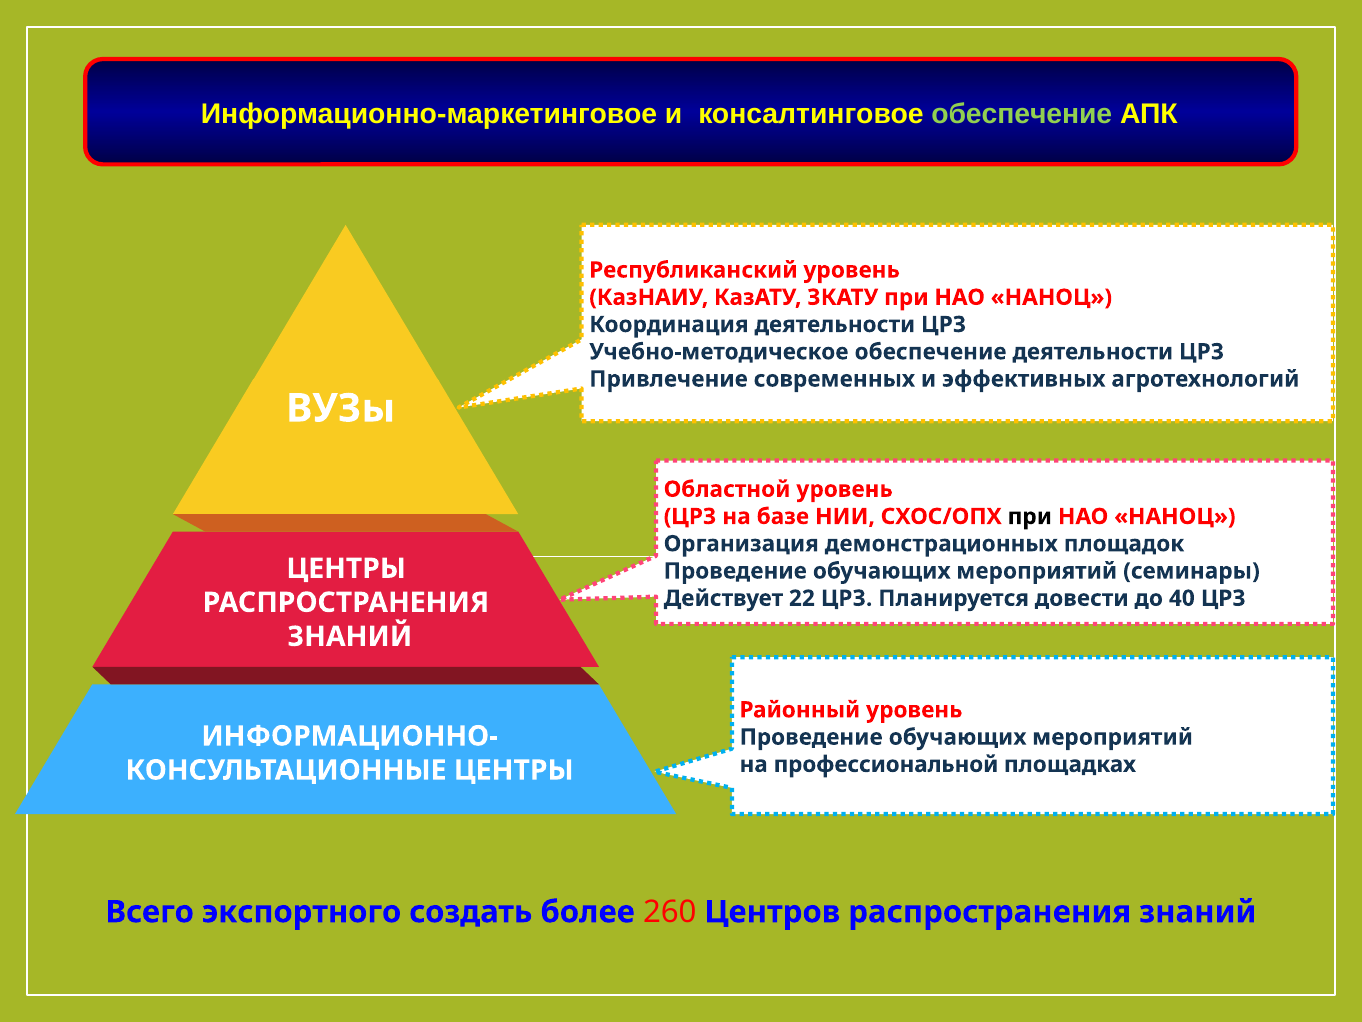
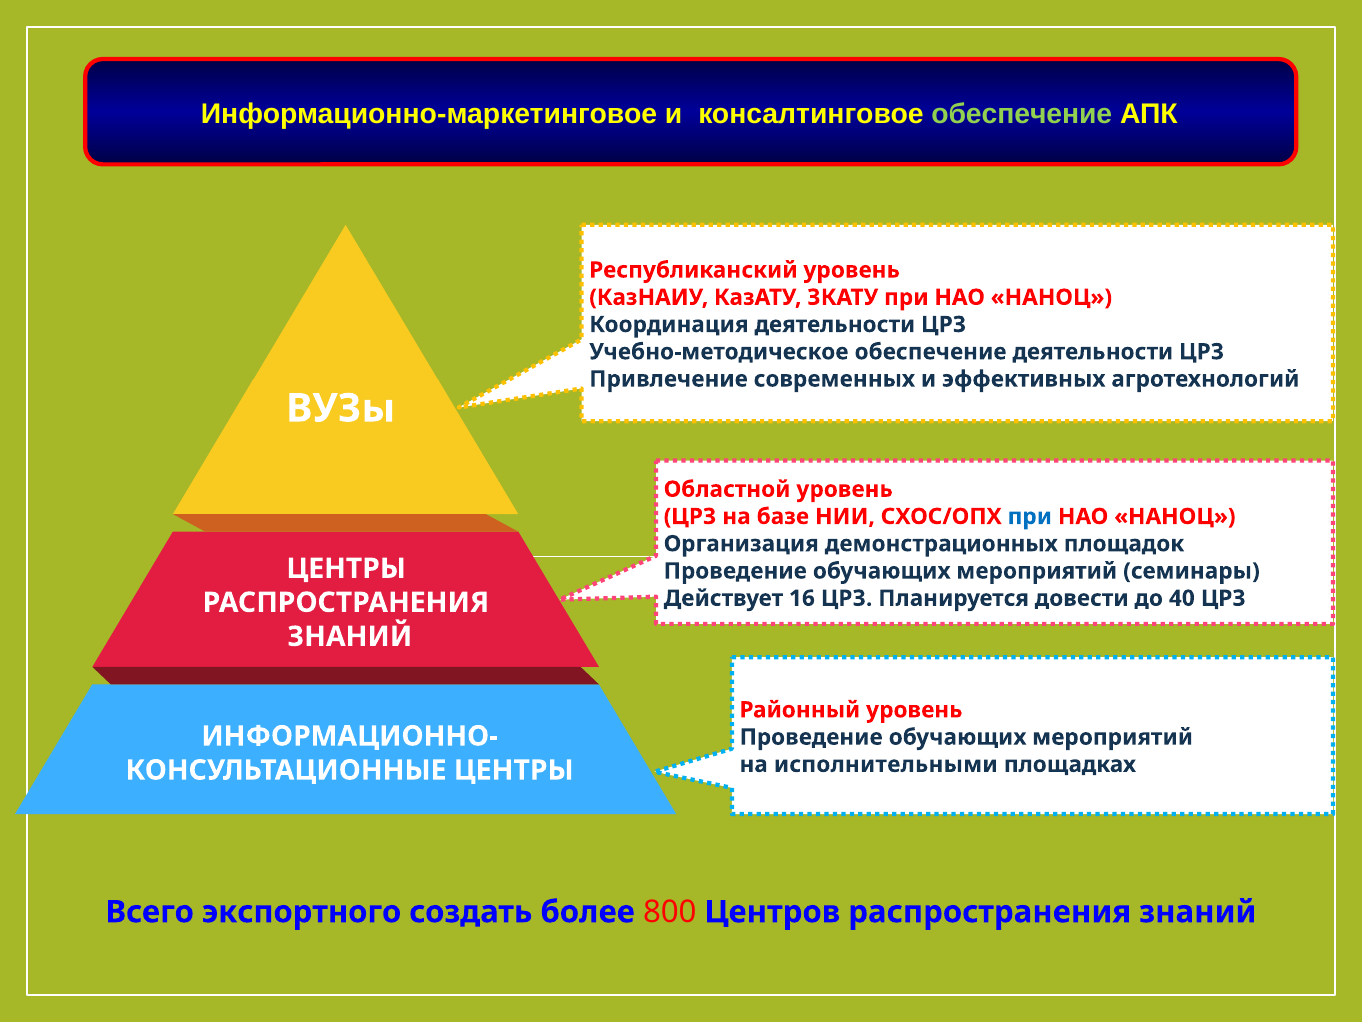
при colour: black -> blue (1030, 516)
22: 22 -> 16 (802, 598)
профессиональной: профессиональной -> исполнительными (886, 764)
260: 260 -> 800 (670, 912)
